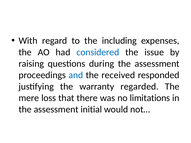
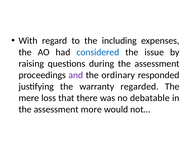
and colour: blue -> purple (76, 75)
received: received -> ordinary (118, 75)
limitations: limitations -> debatable (150, 98)
initial: initial -> more (91, 110)
